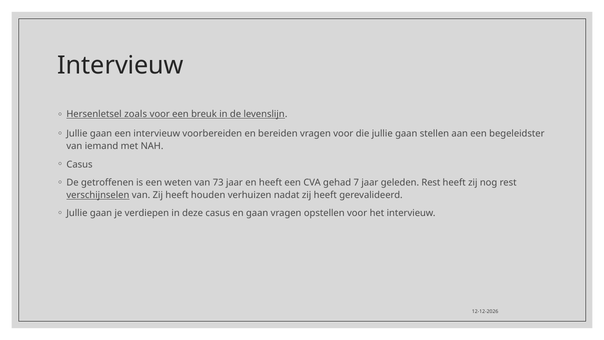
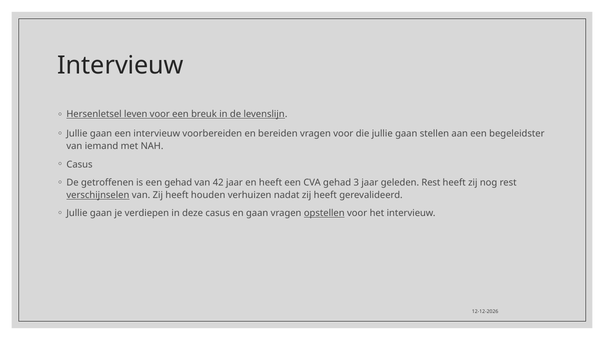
zoals: zoals -> leven (136, 114)
een weten: weten -> gehad (178, 182)
73: 73 -> 42 (218, 182)
7: 7 -> 3 (356, 182)
opstellen underline: none -> present (324, 213)
